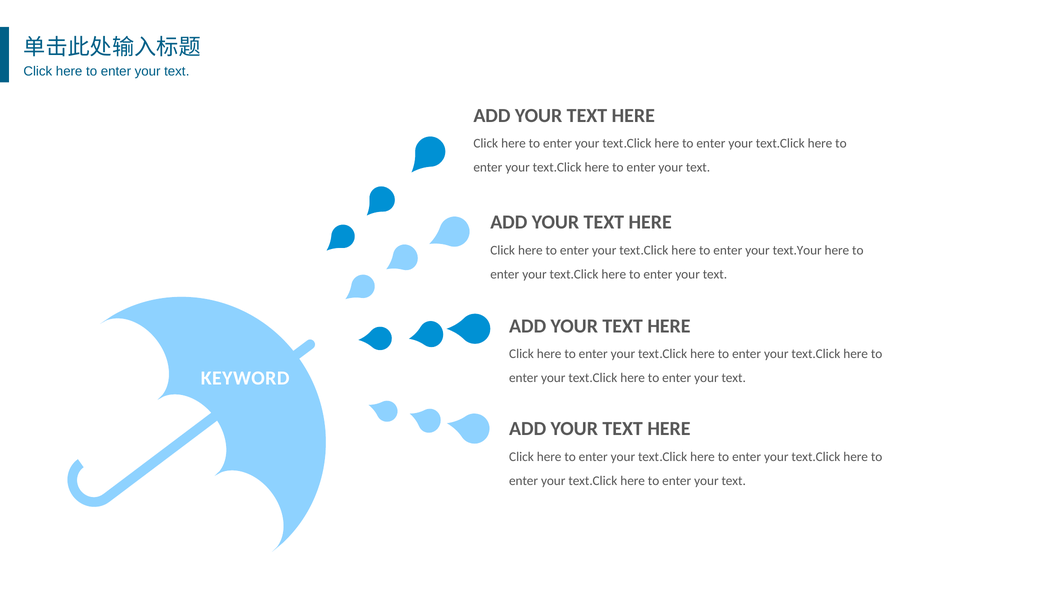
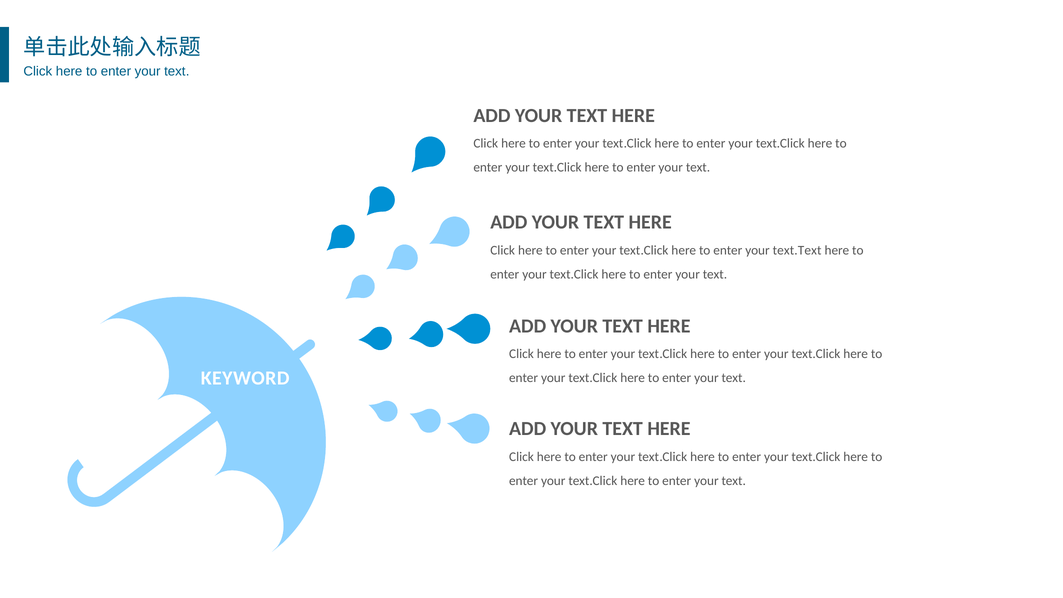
text.Your: text.Your -> text.Text (797, 250)
